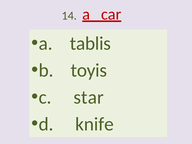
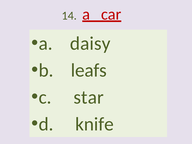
tablis: tablis -> daisy (90, 43)
toyis: toyis -> leafs (89, 70)
